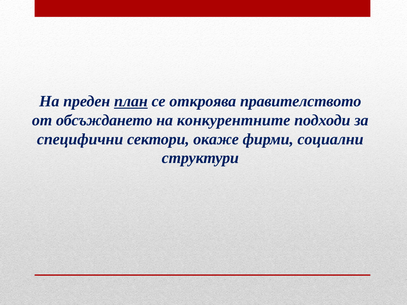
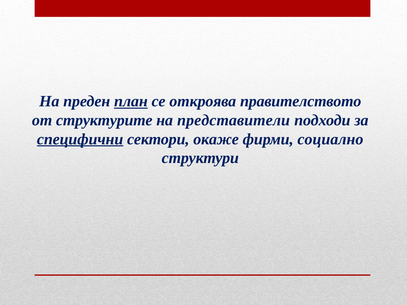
обсъждането: обсъждането -> структурите (104, 120)
конкурентните: конкурентните -> представители (234, 120)
специфични underline: none -> present (80, 139)
социални: социални -> социално (330, 139)
